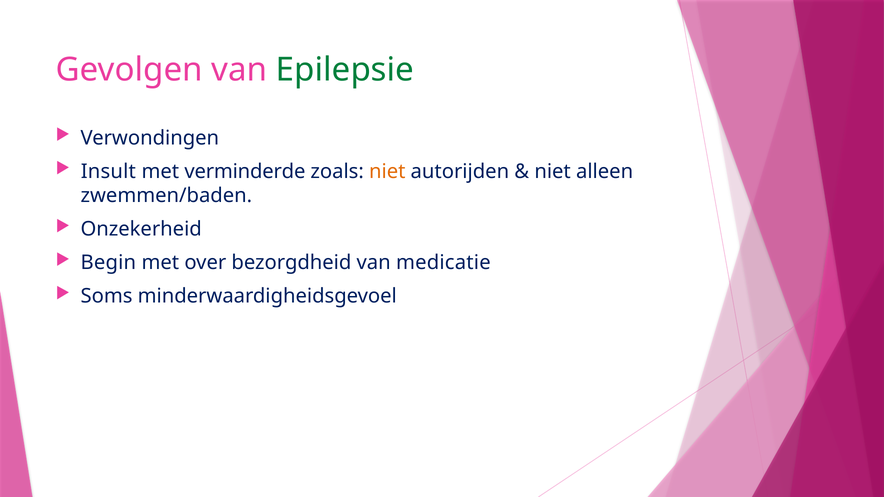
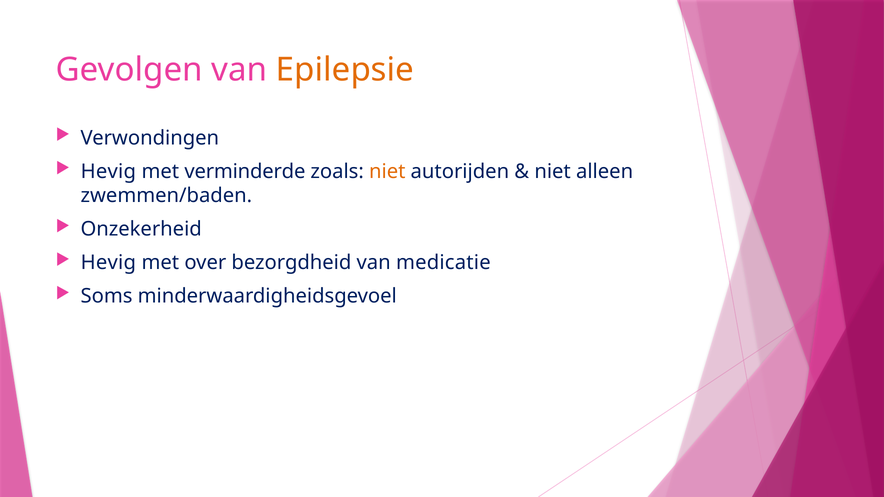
Epilepsie colour: green -> orange (345, 70)
Insult: Insult -> Hevig (108, 172)
Begin: Begin -> Hevig (108, 263)
